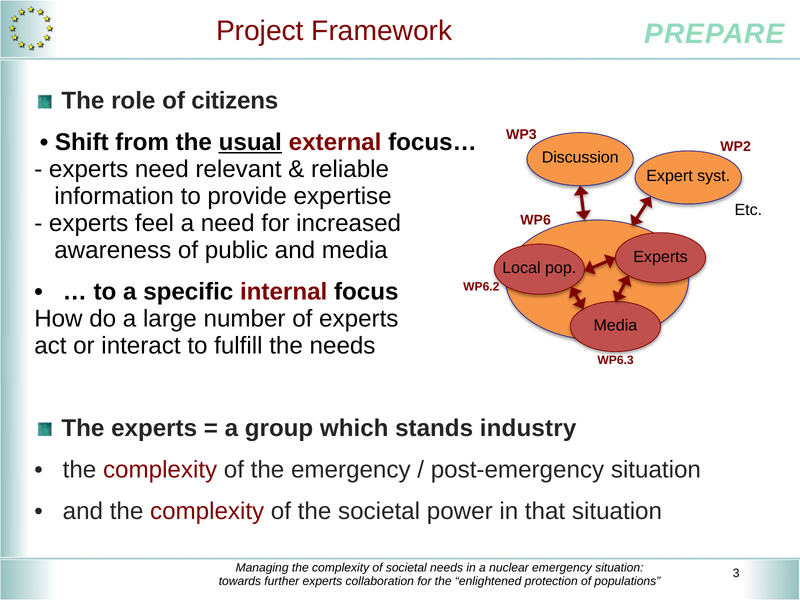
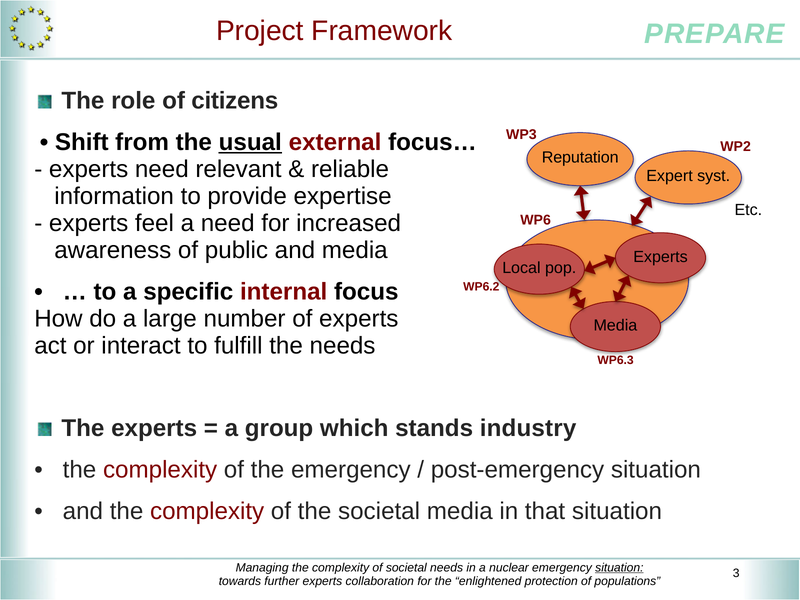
Discussion: Discussion -> Reputation (580, 158)
societal power: power -> media (460, 511)
situation underline: none -> present (619, 567)
